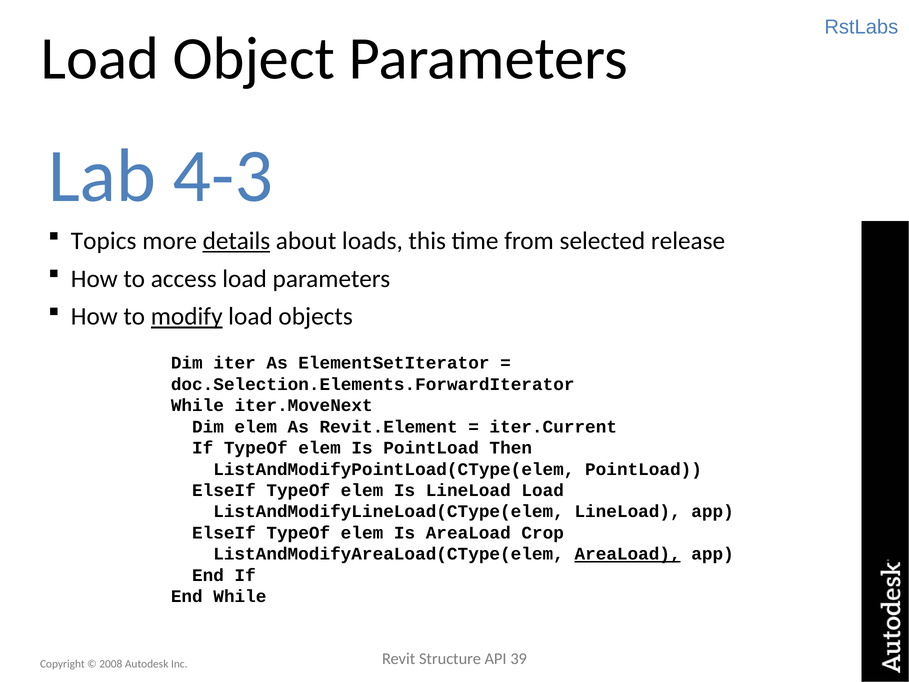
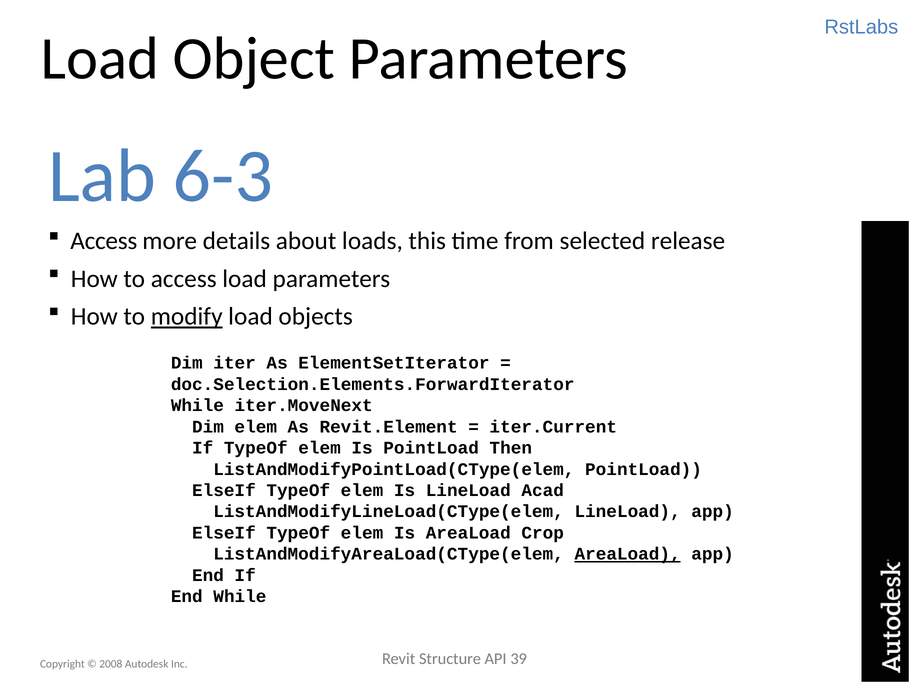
4-3: 4-3 -> 6-3 (223, 176)
Topics: Topics -> Access (104, 241)
details underline: present -> none (236, 241)
LineLoad Load: Load -> Acad (543, 490)
